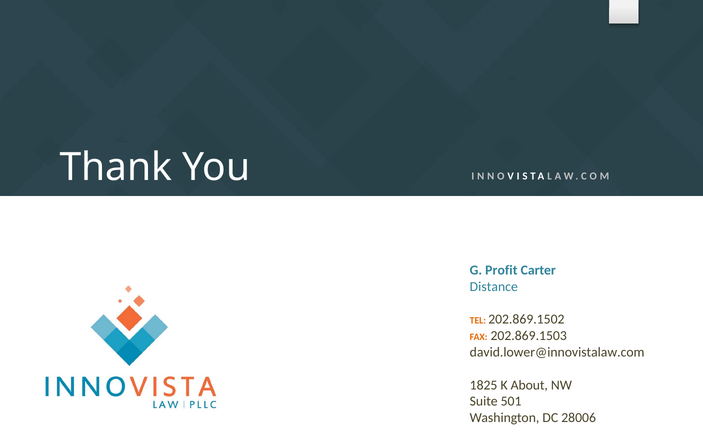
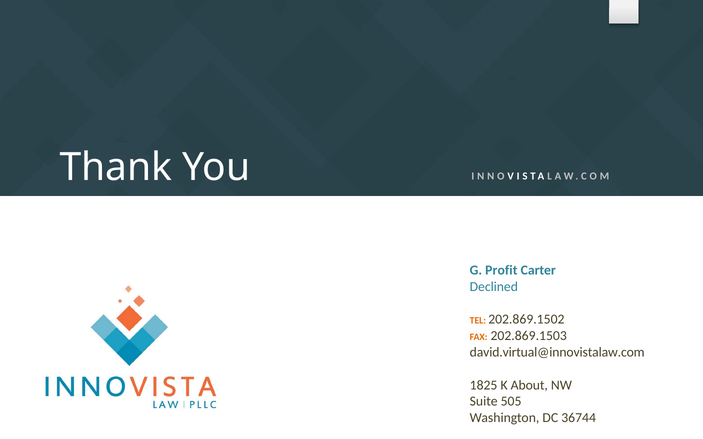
Distance: Distance -> Declined (494, 287)
david.lower@innovistalaw.com: david.lower@innovistalaw.com -> david.virtual@innovistalaw.com (557, 352)
501: 501 -> 505 (511, 402)
28006: 28006 -> 36744 (579, 418)
